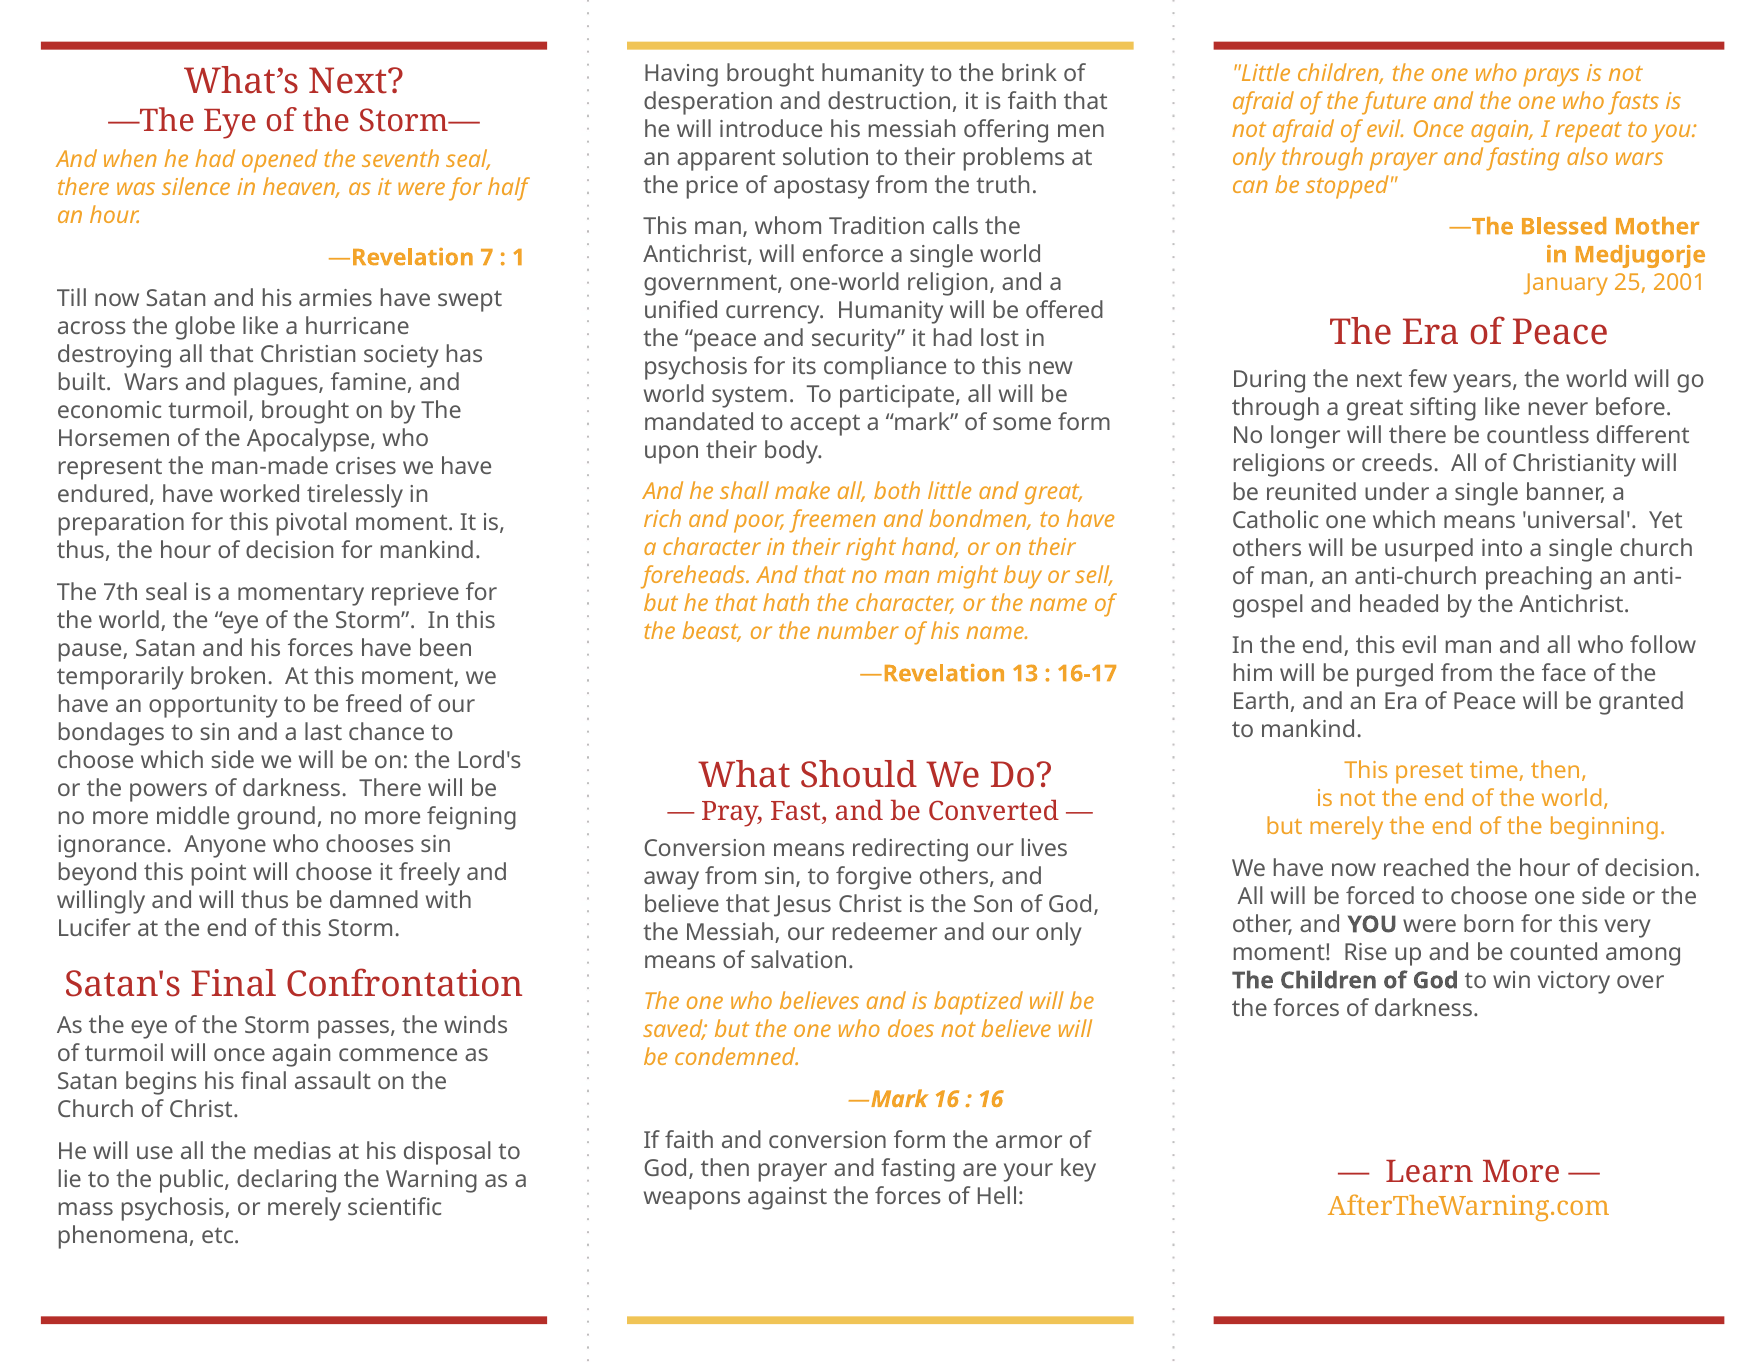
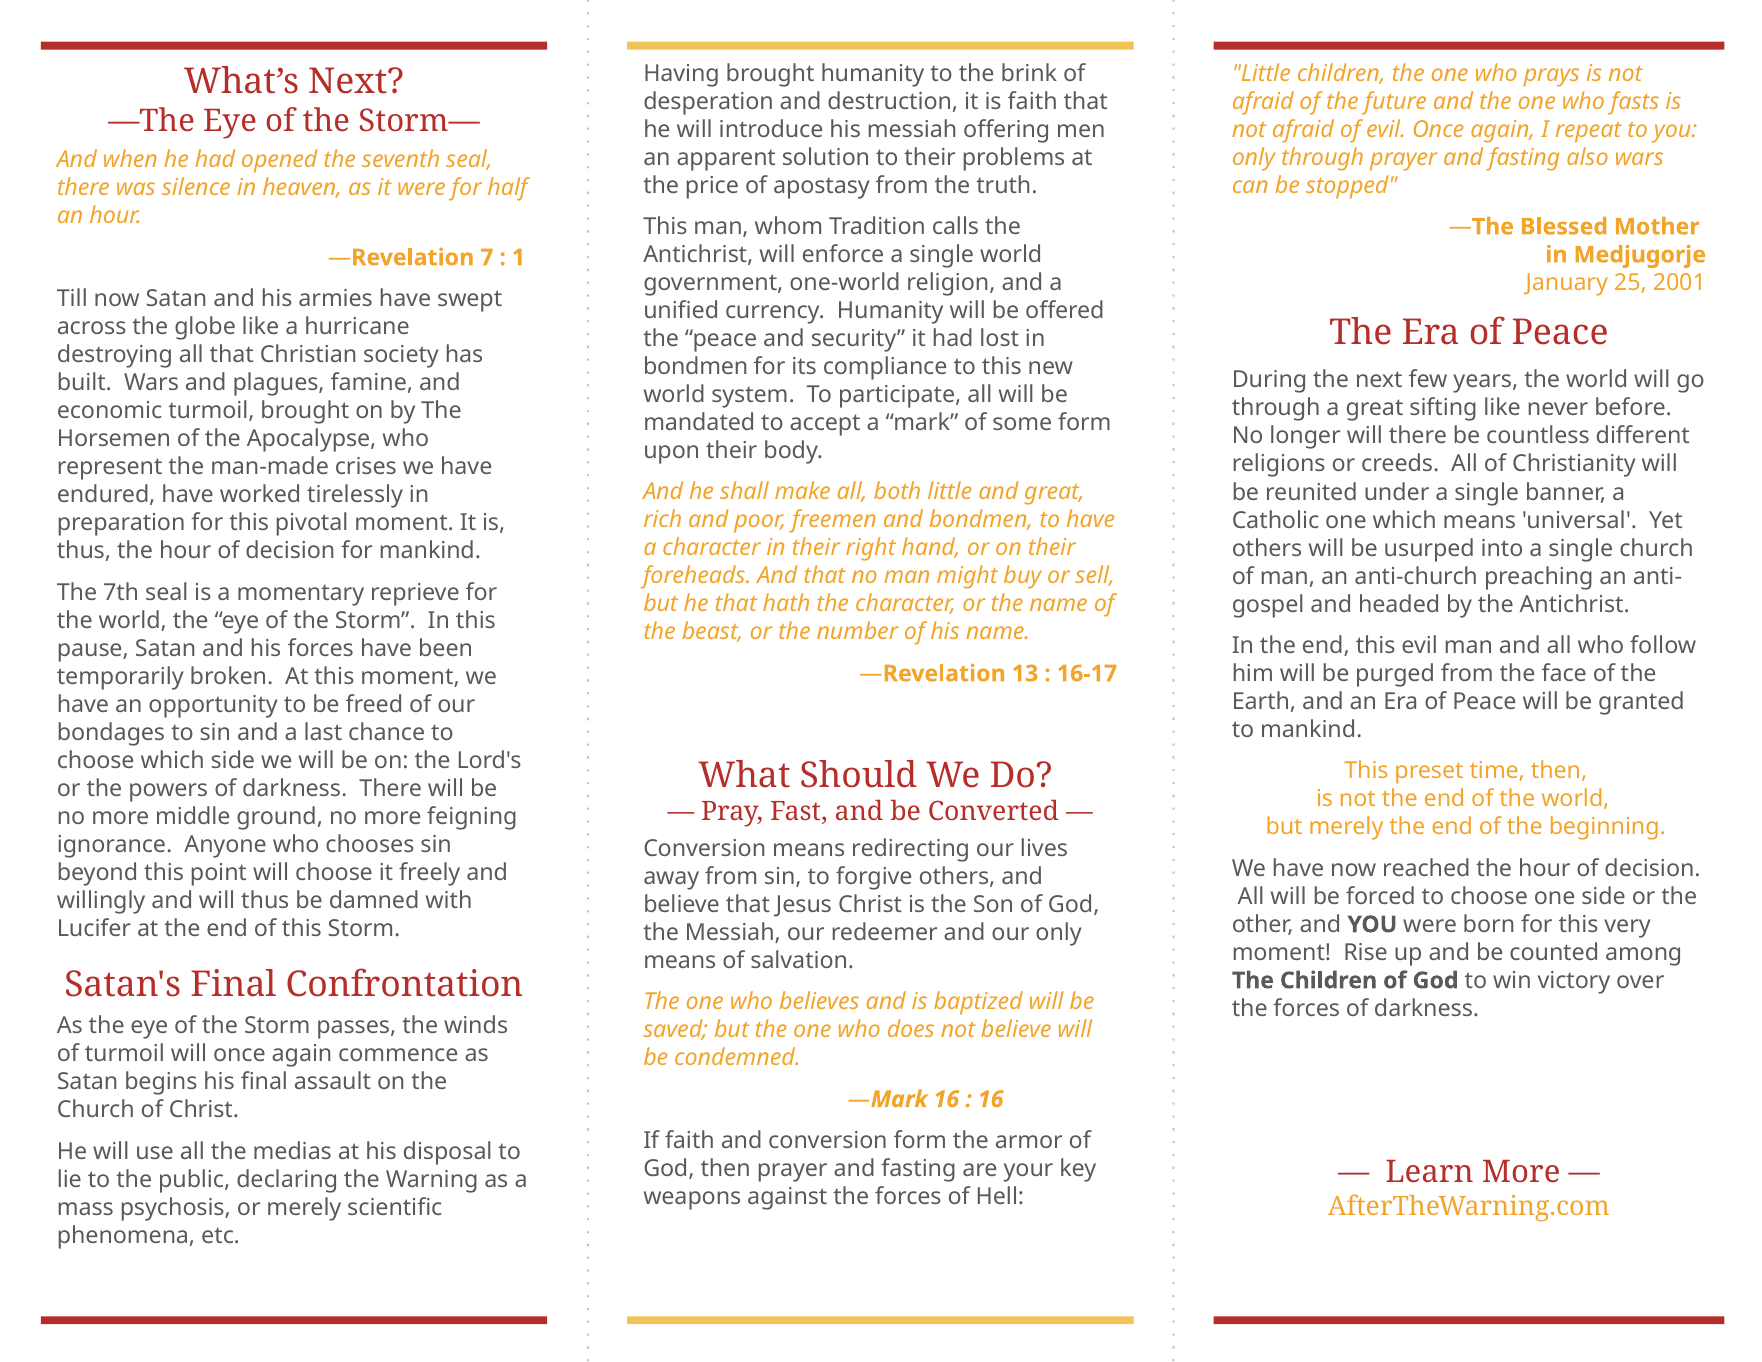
psychosis: psychosis -> bondmen (696, 367)
